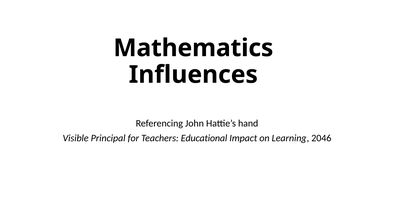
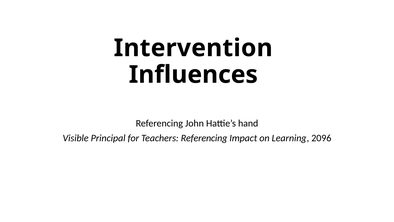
Mathematics: Mathematics -> Intervention (193, 48)
Teachers Educational: Educational -> Referencing (204, 138)
2046: 2046 -> 2096 (321, 138)
